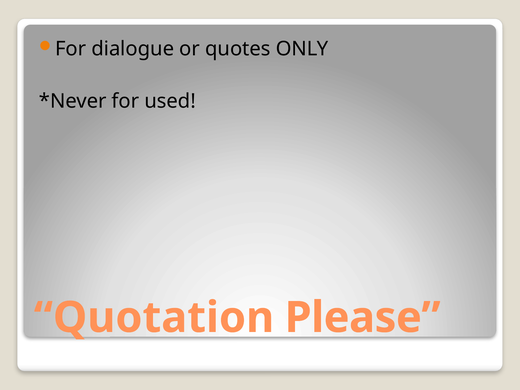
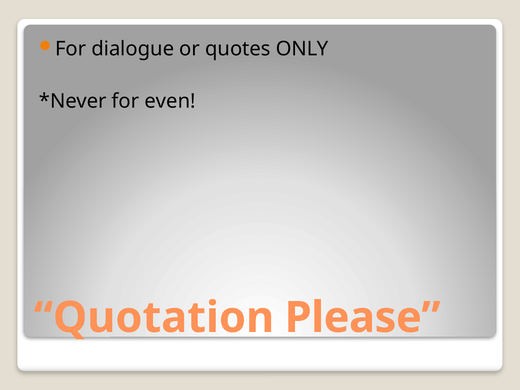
used: used -> even (170, 101)
